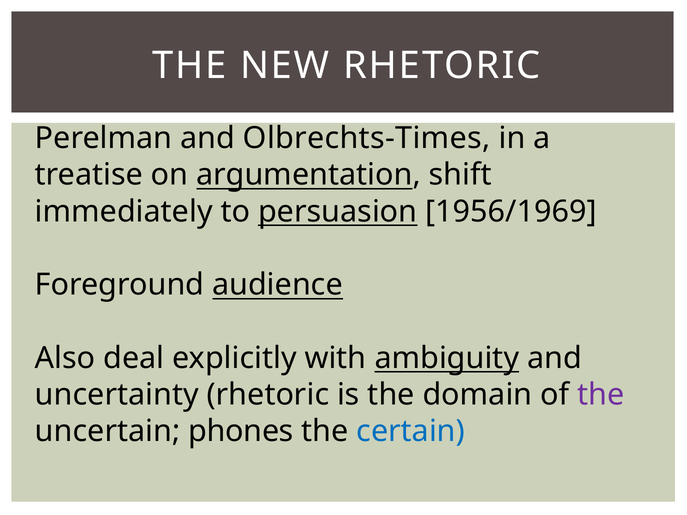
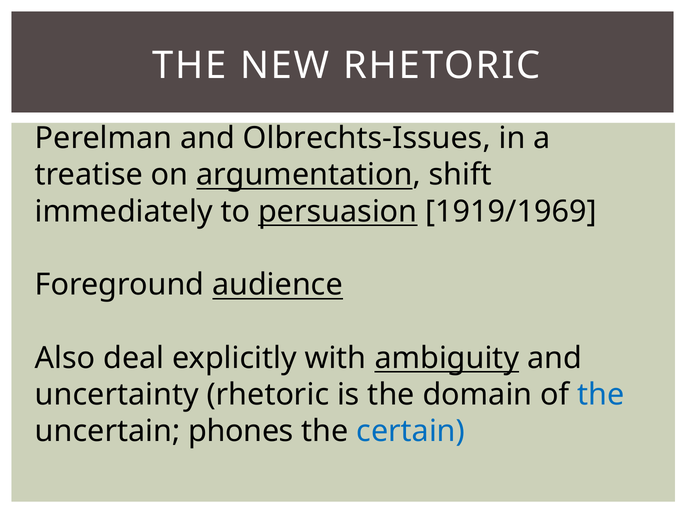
Olbrechts-Times: Olbrechts-Times -> Olbrechts-Issues (367, 138)
1956/1969: 1956/1969 -> 1919/1969 (511, 212)
the colour: purple -> blue (601, 395)
